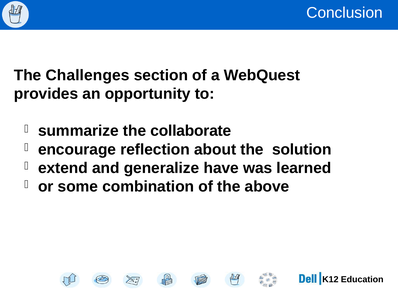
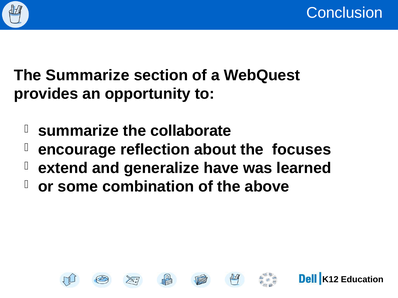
The Challenges: Challenges -> Summarize (88, 75)
solution: solution -> focuses (302, 150)
